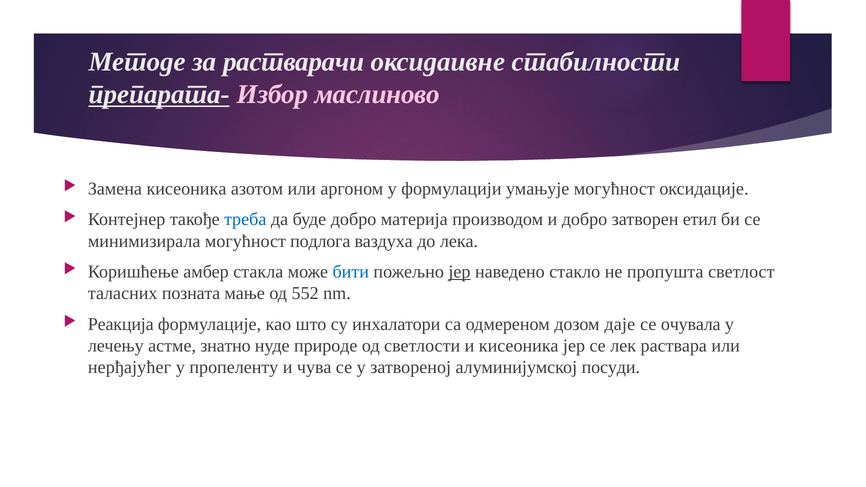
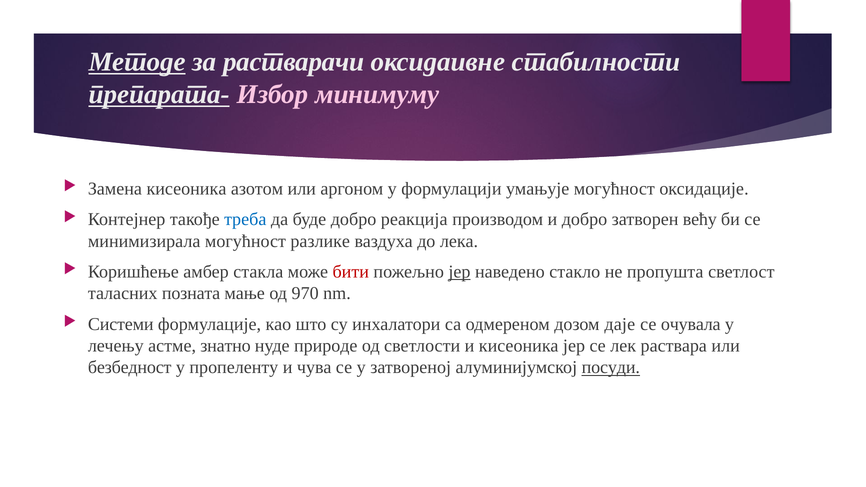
Методе underline: none -> present (137, 62)
маслиново: маслиново -> минимуму (377, 95)
материја: материја -> реакција (414, 219)
етил: етил -> већу (700, 219)
подлога: подлога -> разлике (320, 241)
бити colour: blue -> red (351, 272)
552: 552 -> 970 (305, 294)
Реакција: Реакција -> Системи (121, 324)
нерђајућег: нерђајућег -> безбедност (130, 368)
посуди underline: none -> present (611, 368)
